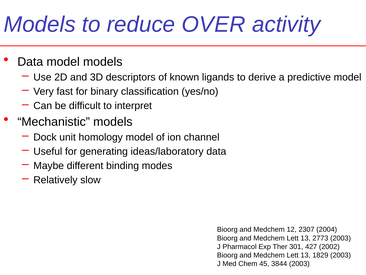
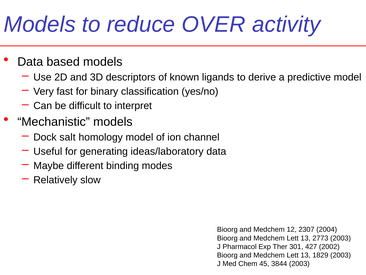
Data model: model -> based (63, 62)
unit: unit -> salt (68, 137)
